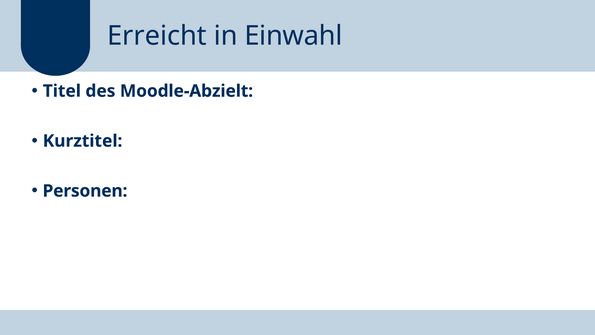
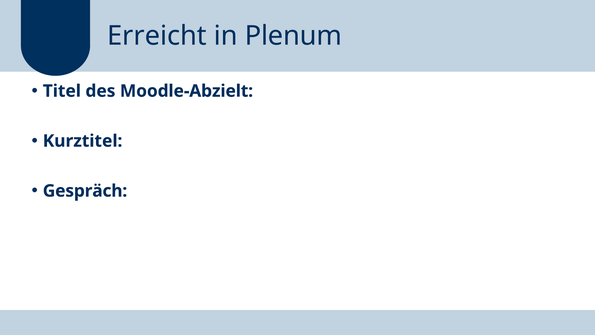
Einwahl: Einwahl -> Plenum (293, 36)
Personen: Personen -> Gespräch (85, 191)
